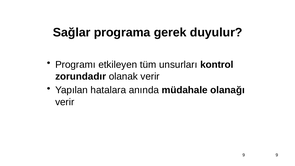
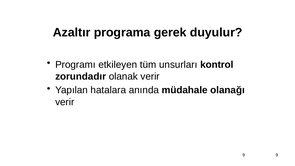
Sağlar: Sağlar -> Azaltır (72, 32)
